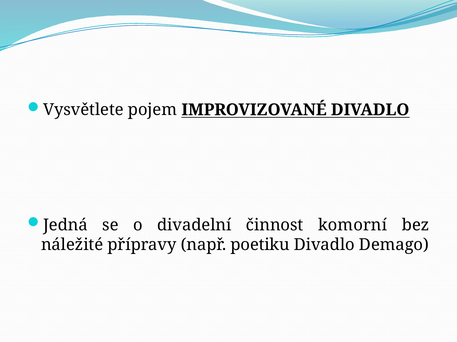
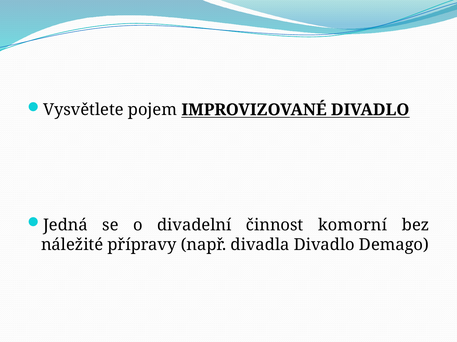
poetiku: poetiku -> divadla (260, 245)
